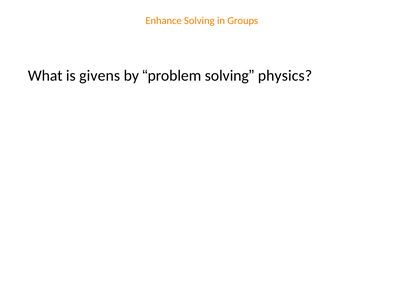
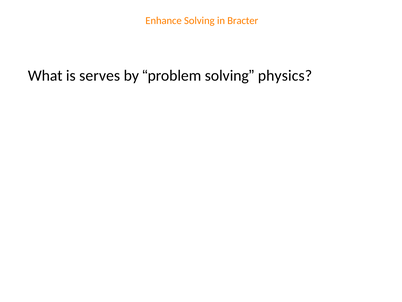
Groups: Groups -> Bracter (243, 20)
givens: givens -> serves (100, 76)
